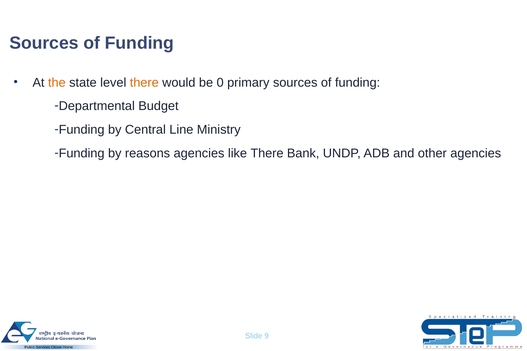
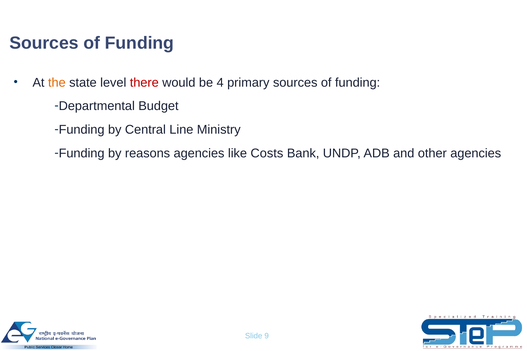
there colour: orange -> red (144, 83)
0: 0 -> 4 (220, 83)
like There: There -> Costs (267, 153)
